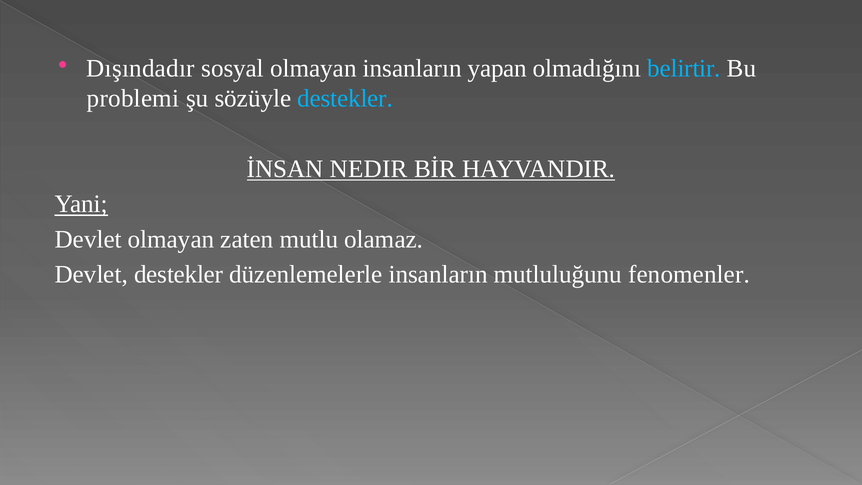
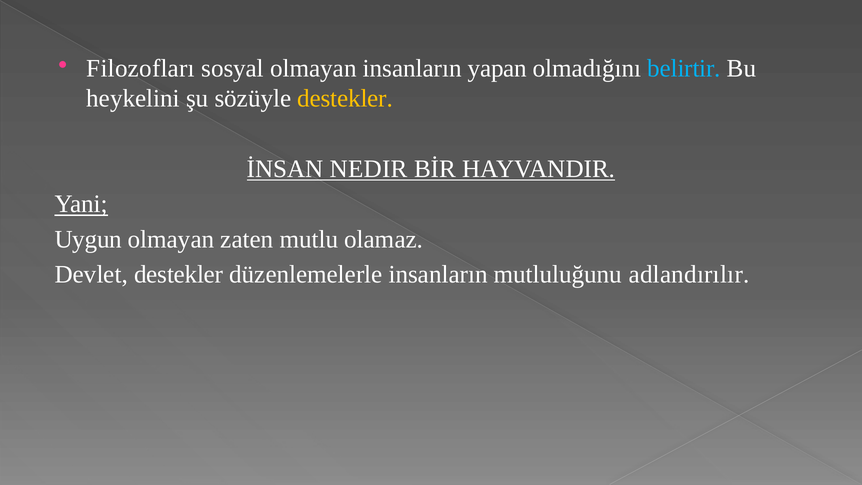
Dışındadır: Dışındadır -> Filozofları (141, 68)
problemi: problemi -> heykelini (133, 99)
destekler colour: light blue -> yellow (345, 99)
Devlet: Devlet -> Uygun (88, 239)
fenomenler: fenomenler -> adlandırılır (689, 274)
